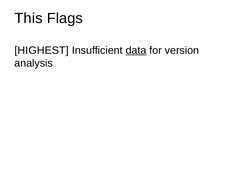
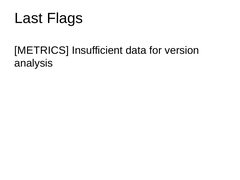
This: This -> Last (29, 18)
HIGHEST: HIGHEST -> METRICS (42, 50)
data underline: present -> none (136, 50)
